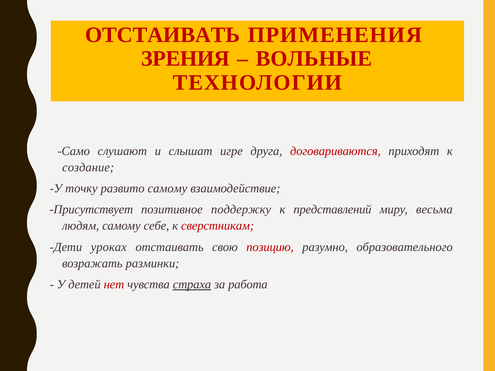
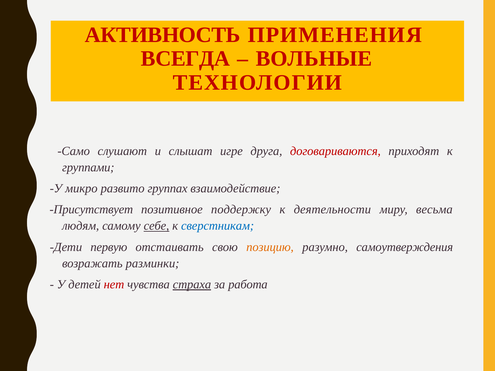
ОТСТАИВАТЬ: ОТСТАИВАТЬ -> АКТИВНОСТЬ (163, 35)
ЗРЕНИЯ: ЗРЕНИЯ -> ВСЕГДА (186, 59)
создание: создание -> группами (88, 167)
точку: точку -> микро (81, 189)
развито самому: самому -> группах (168, 189)
представлений: представлений -> деятельности (332, 210)
себе underline: none -> present (156, 226)
сверстникам colour: red -> blue (218, 226)
уроках: уроках -> первую (109, 247)
позицию colour: red -> orange (270, 247)
образовательного: образовательного -> самоутверждения (405, 247)
